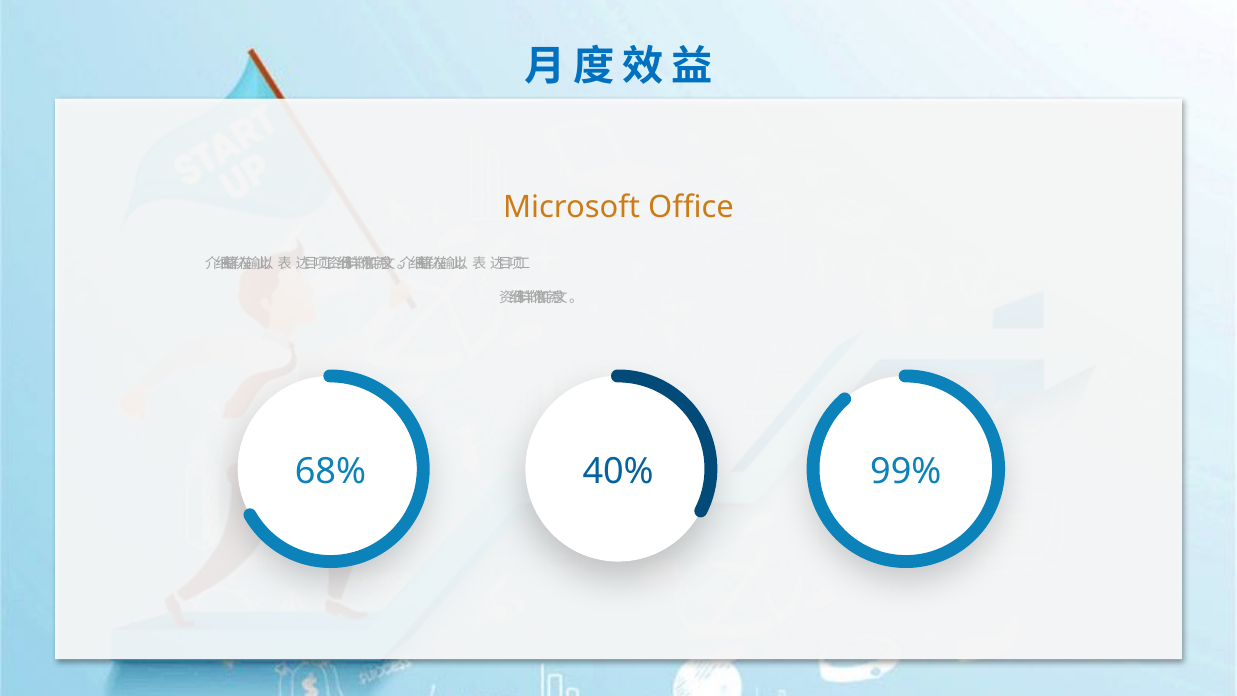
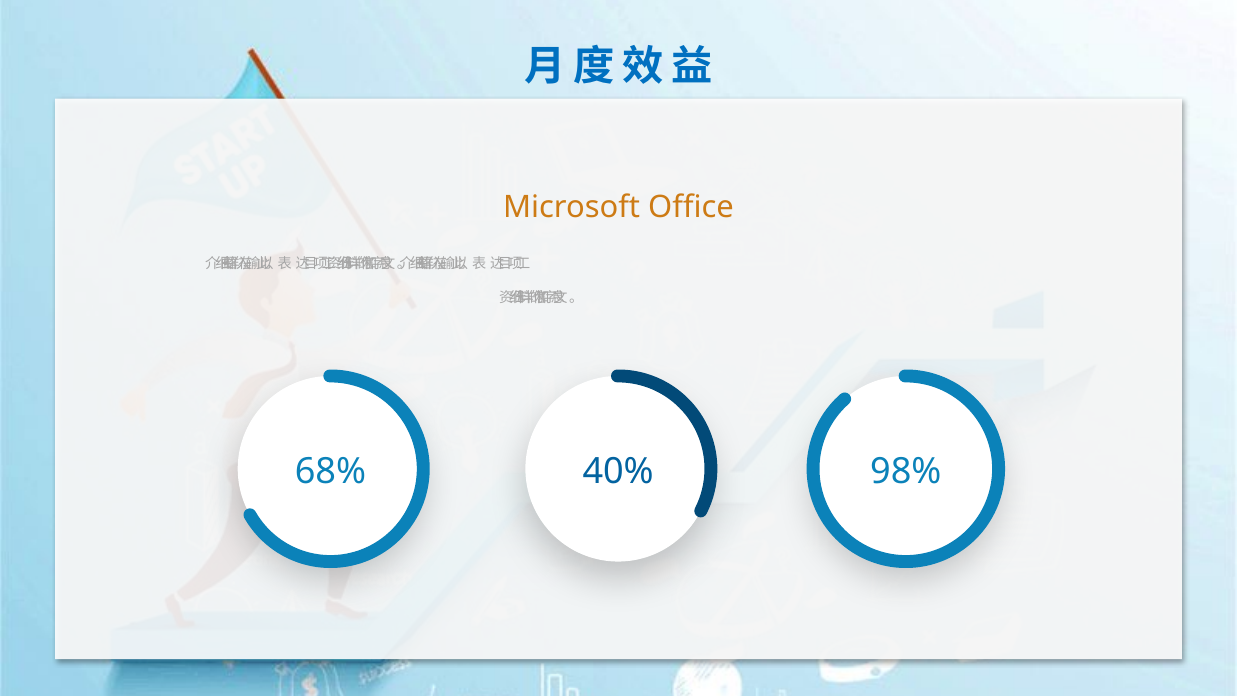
99%: 99% -> 98% (906, 471)
